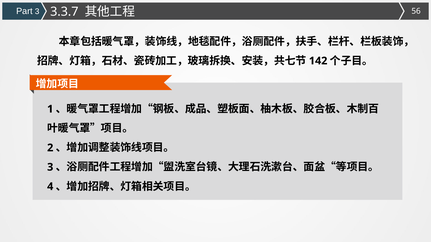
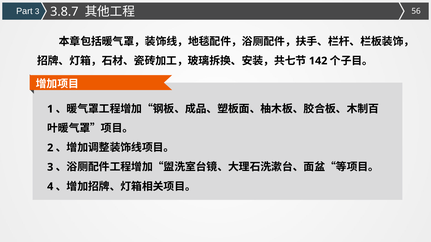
3.3.7: 3.3.7 -> 3.8.7 (64, 12)
